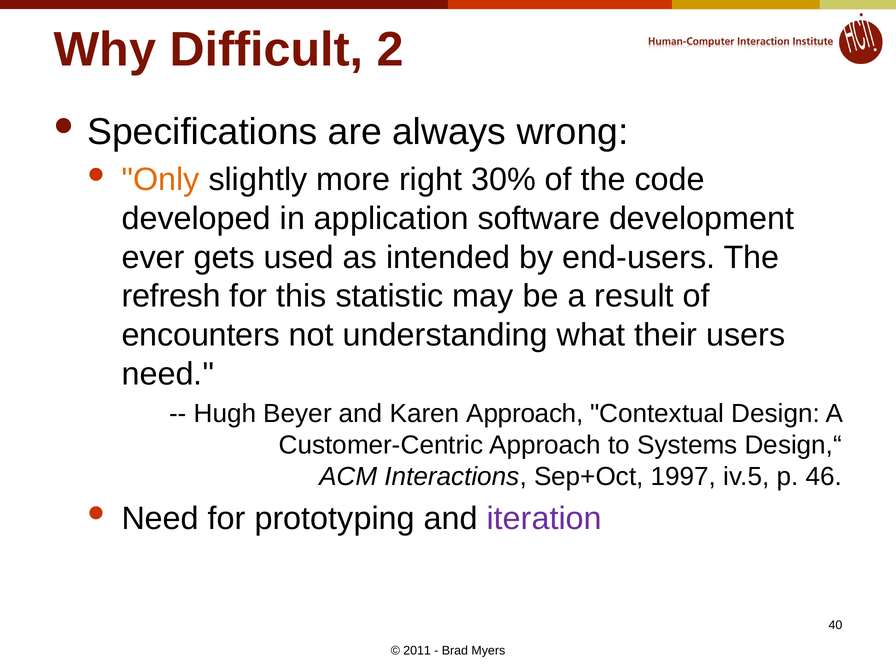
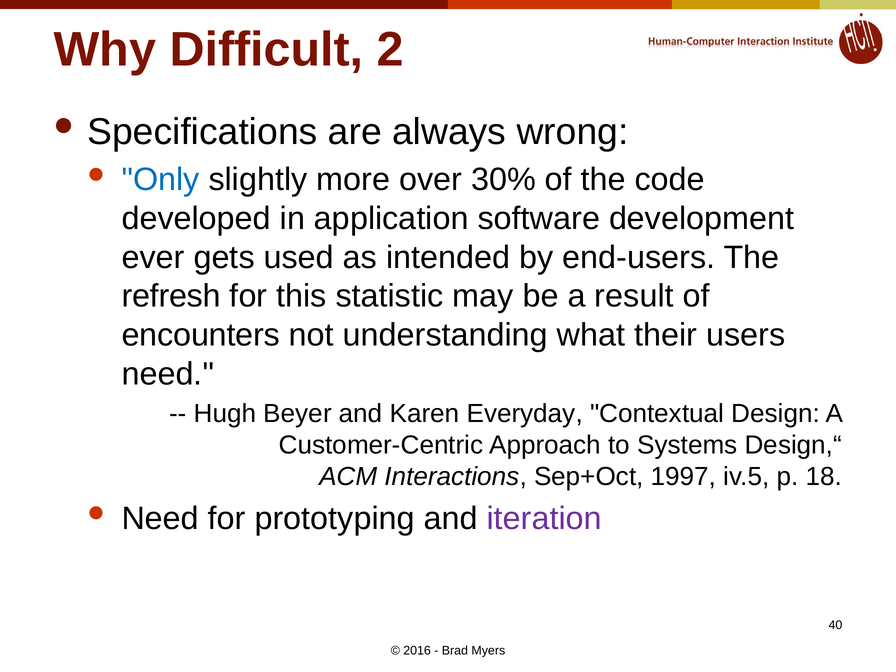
Only colour: orange -> blue (161, 180)
right: right -> over (431, 180)
Karen Approach: Approach -> Everyday (525, 414)
46: 46 -> 18 (824, 476)
2011: 2011 -> 2016 (417, 651)
